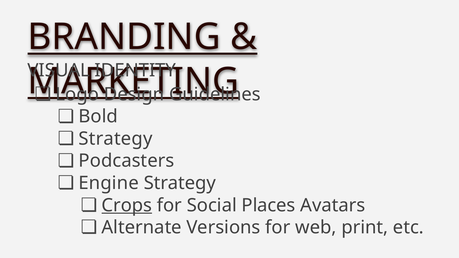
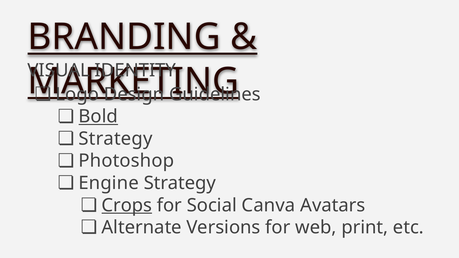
Bold underline: none -> present (98, 117)
Podcasters: Podcasters -> Photoshop (126, 161)
Places: Places -> Canva (268, 205)
